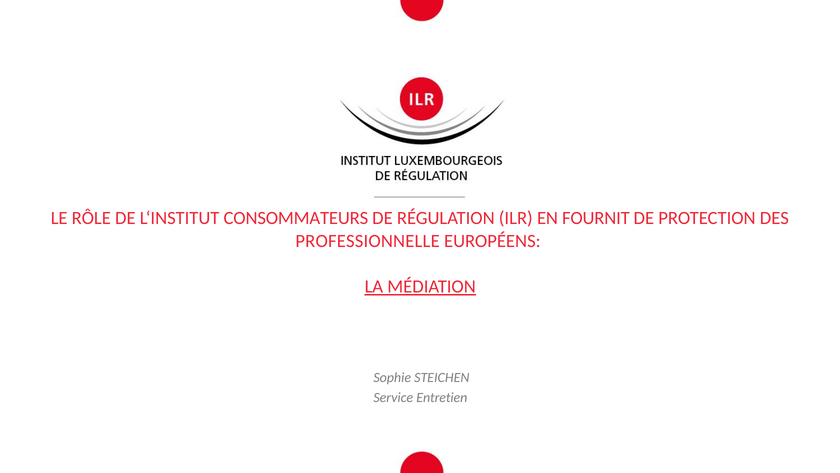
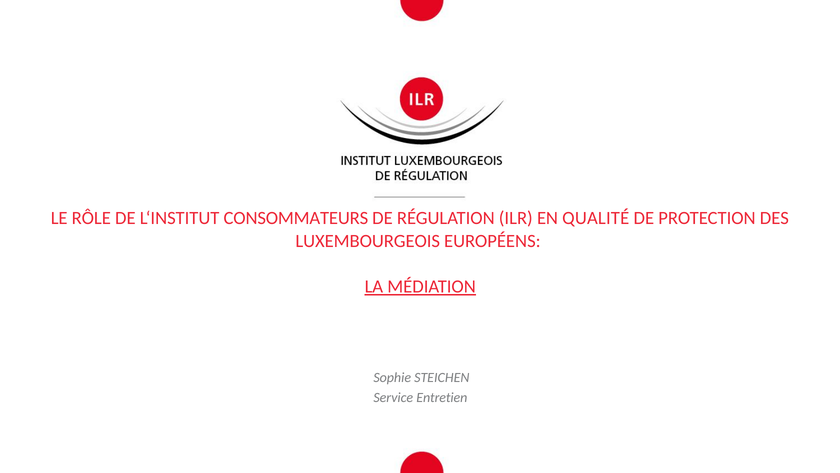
FOURNIT: FOURNIT -> QUALITÉ (596, 218)
PROFESSIONNELLE: PROFESSIONNELLE -> LUXEMBOURGEOIS (368, 241)
